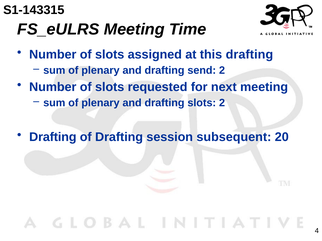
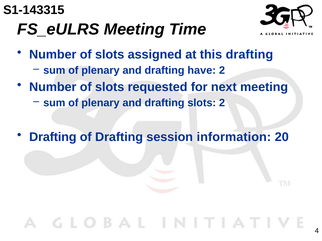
send: send -> have (202, 71)
subsequent: subsequent -> information (234, 137)
